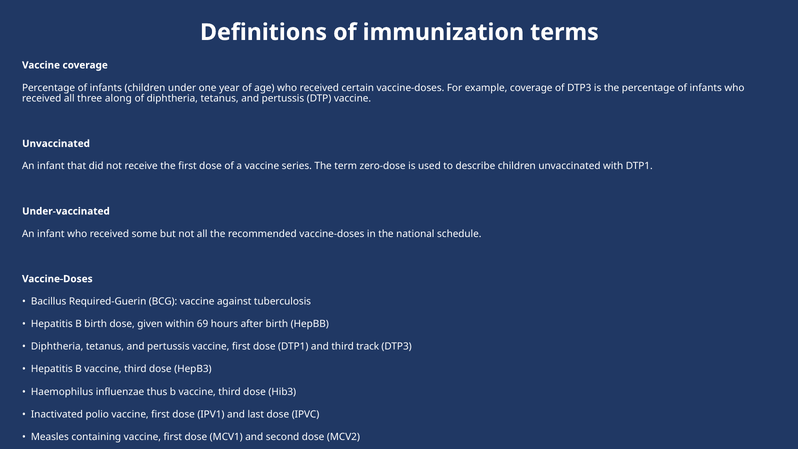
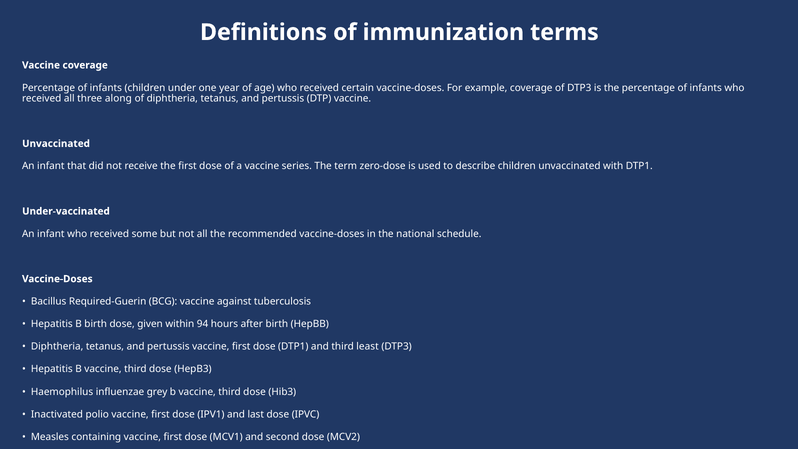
69: 69 -> 94 (203, 324)
track: track -> least (368, 346)
thus: thus -> grey (157, 392)
